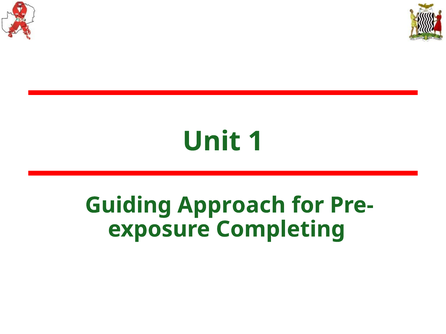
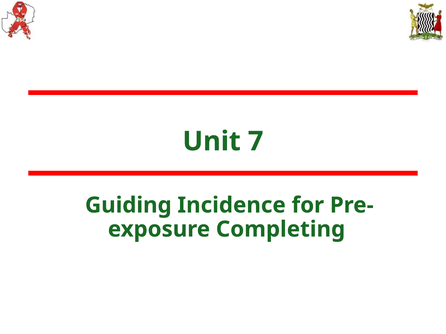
1: 1 -> 7 (256, 142)
Approach: Approach -> Incidence (232, 205)
